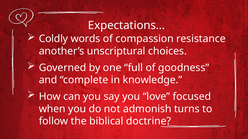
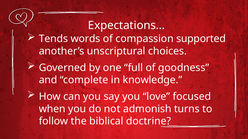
Coldly: Coldly -> Tends (53, 39)
resistance: resistance -> supported (201, 39)
